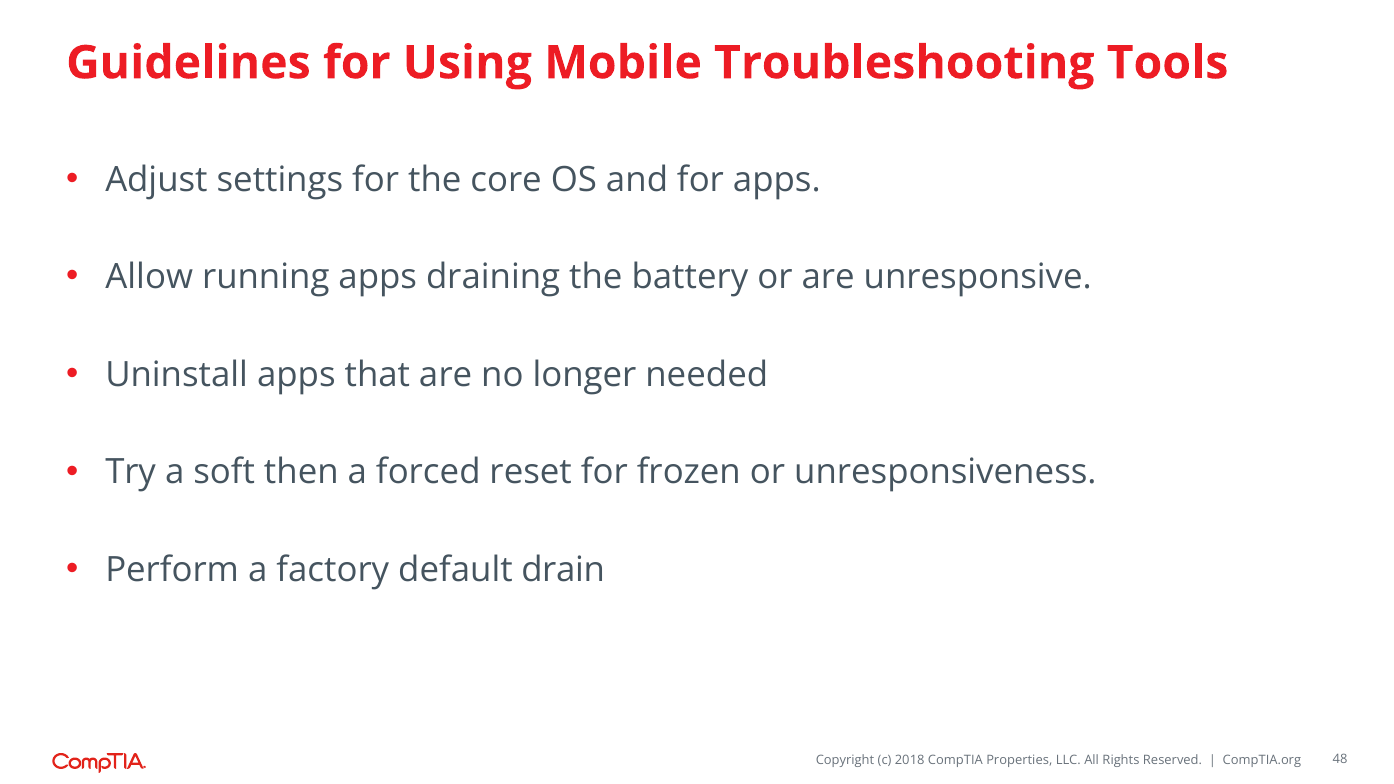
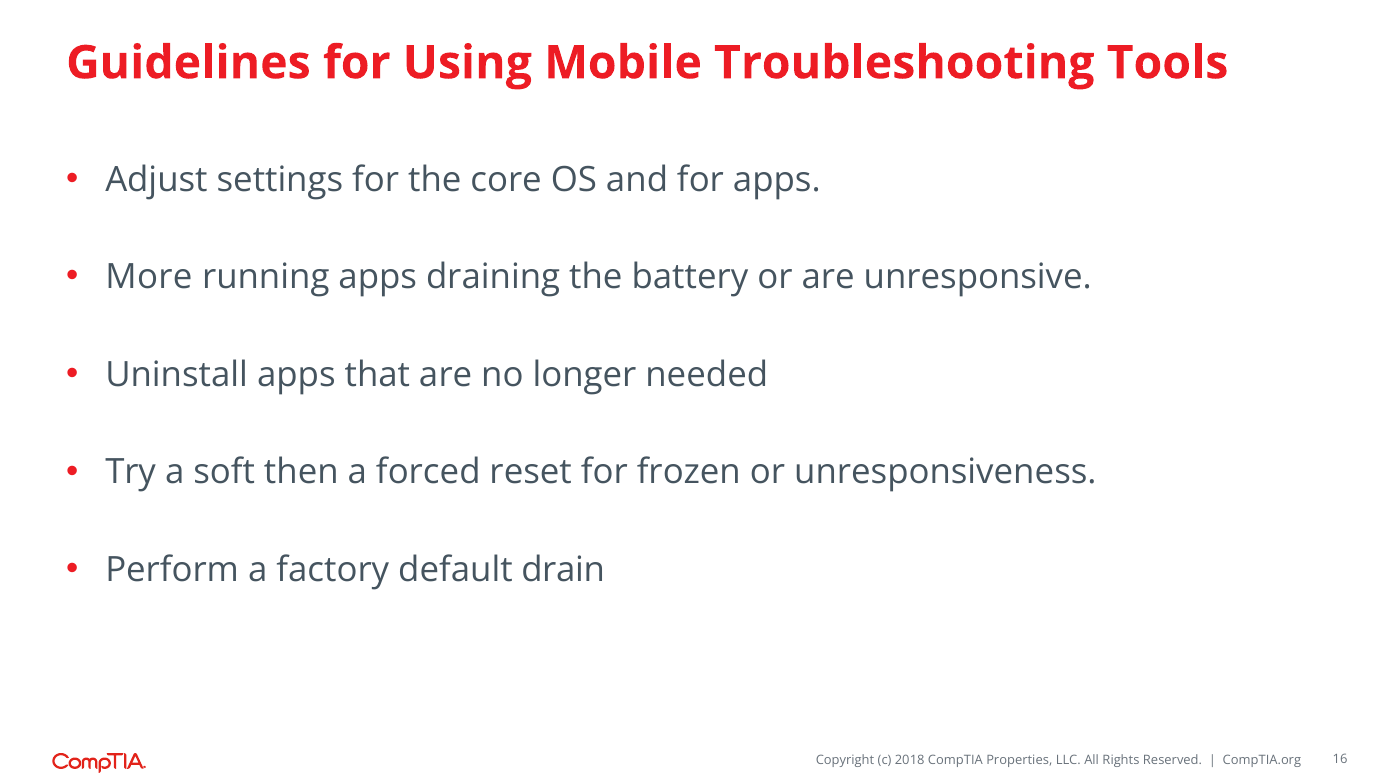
Allow: Allow -> More (149, 277)
48: 48 -> 16 (1340, 760)
